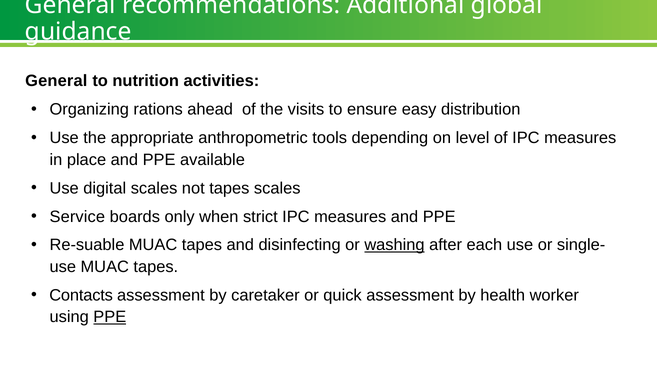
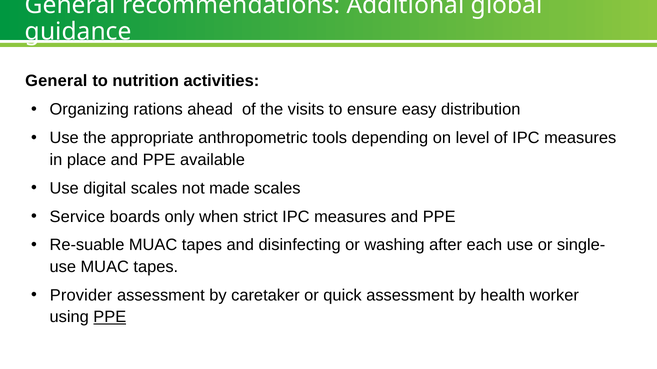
not tapes: tapes -> made (229, 188)
washing underline: present -> none (394, 245)
Contacts: Contacts -> Provider (81, 296)
